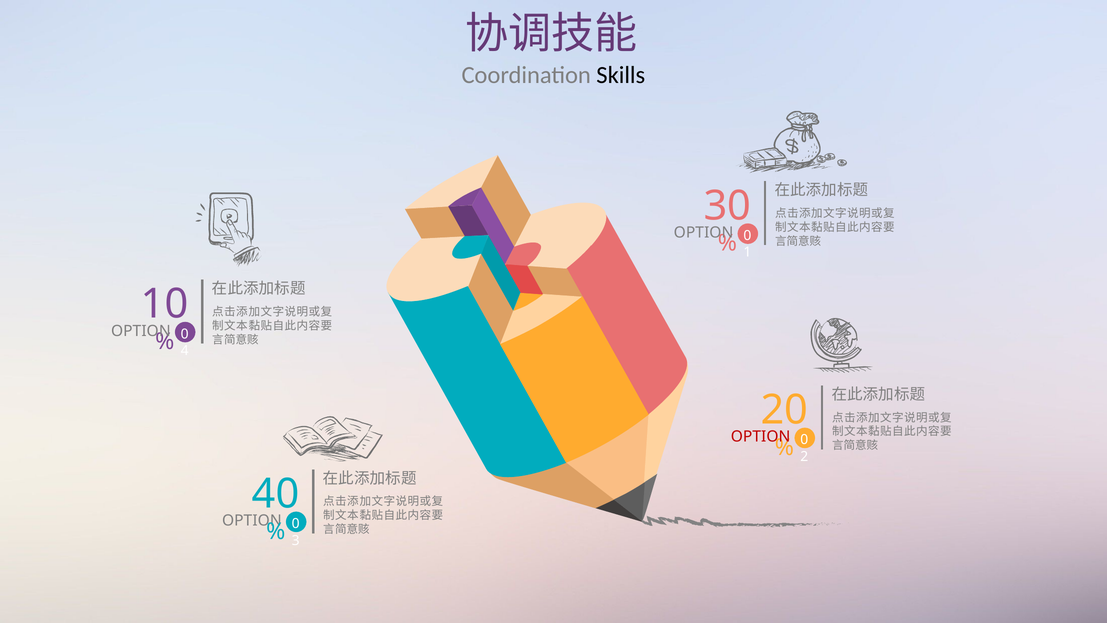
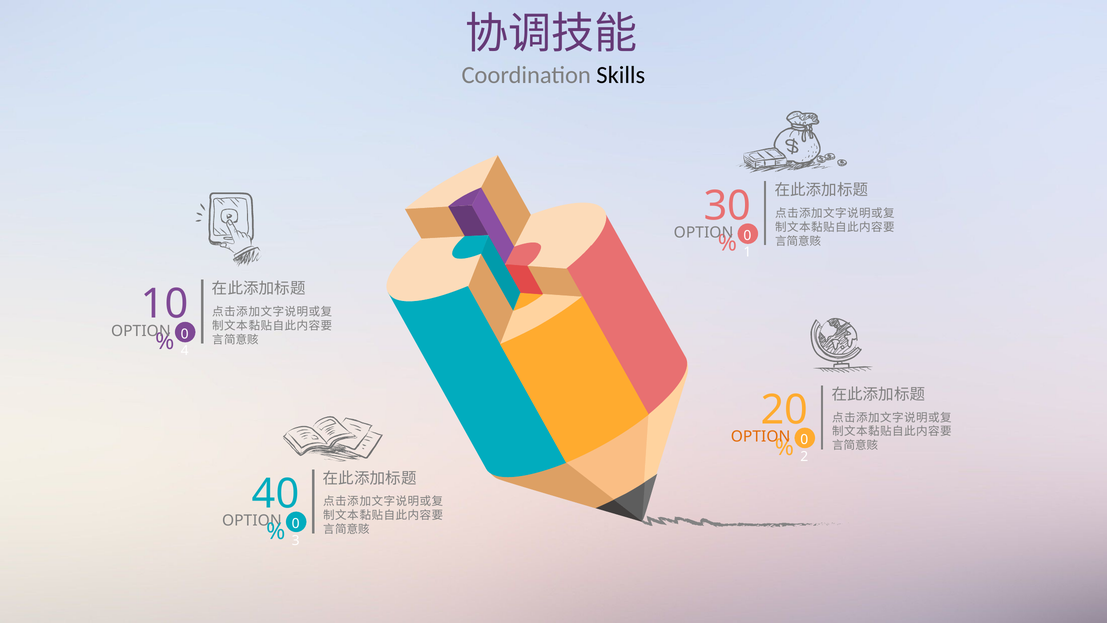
OPTION colour: red -> orange (761, 437)
